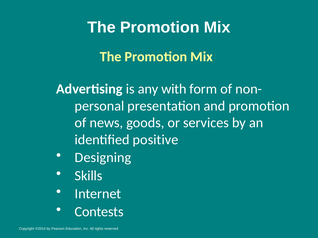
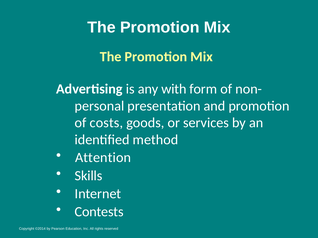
news: news -> costs (106, 123)
positive: positive -> method (156, 140)
Designing: Designing -> Attention (103, 158)
